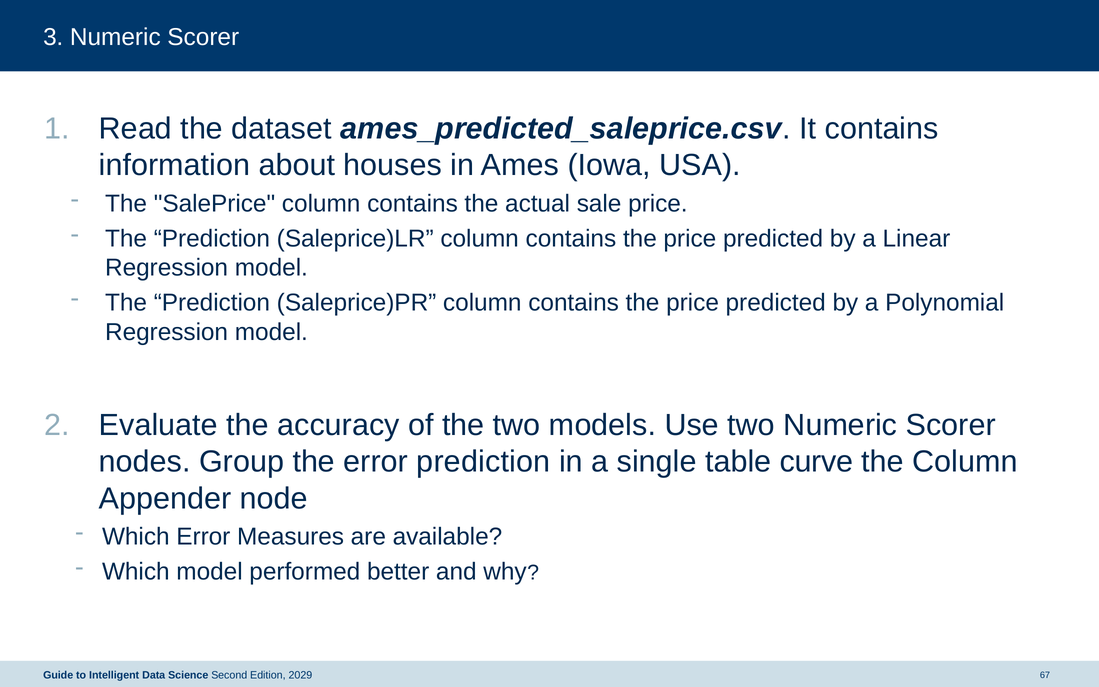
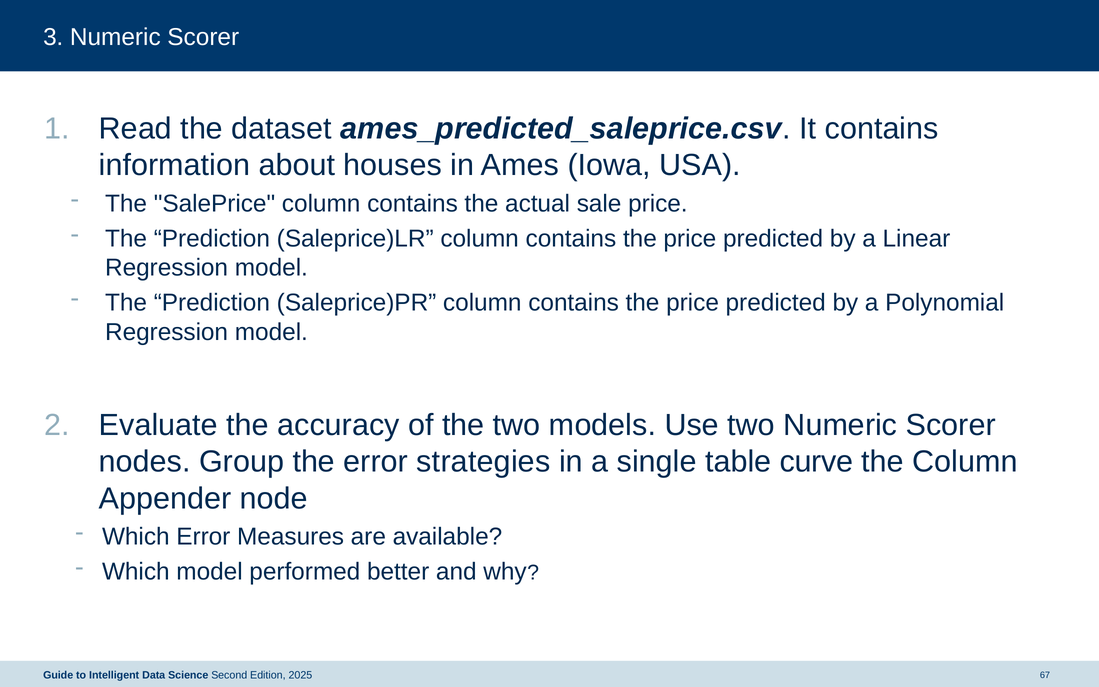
error prediction: prediction -> strategies (483, 462)
2029: 2029 -> 2025 (300, 675)
